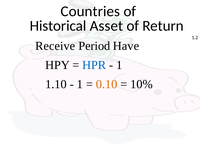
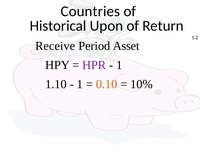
Asset: Asset -> Upon (106, 26)
Have: Have -> Asset (126, 46)
HPR colour: blue -> purple (94, 65)
